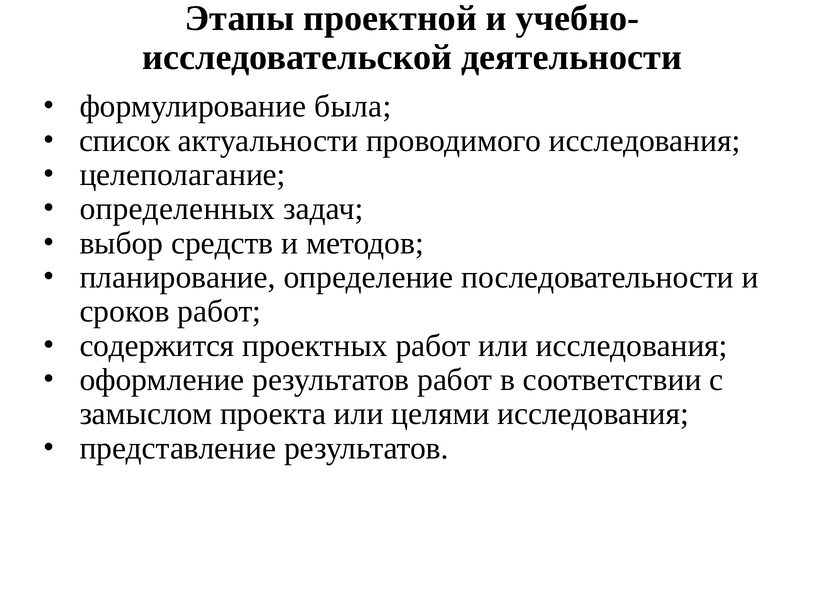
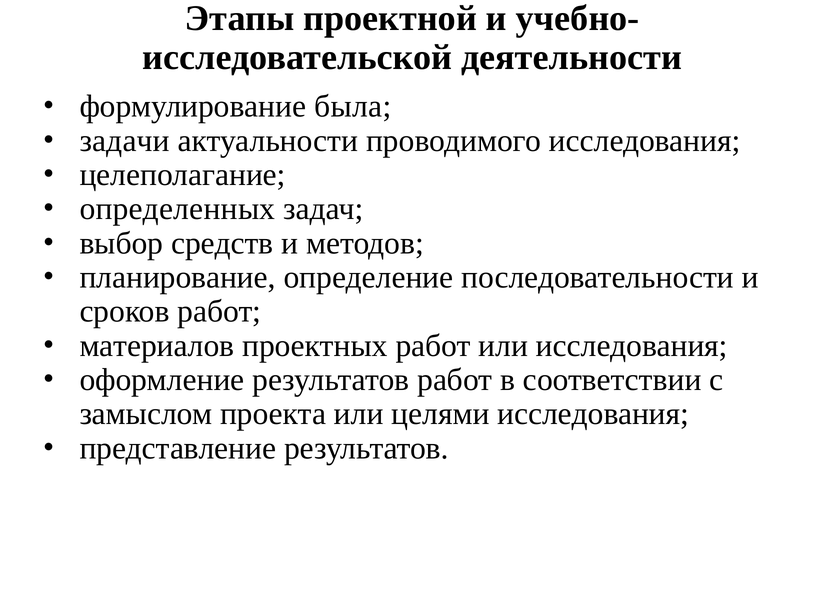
список: список -> задачи (125, 141)
содержится: содержится -> материалов (157, 346)
